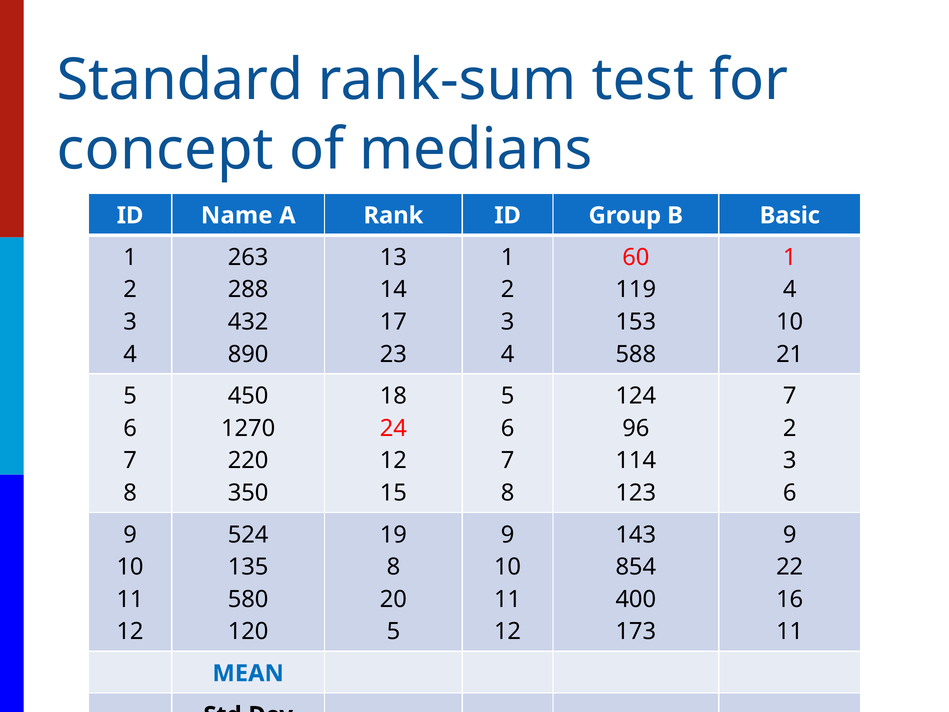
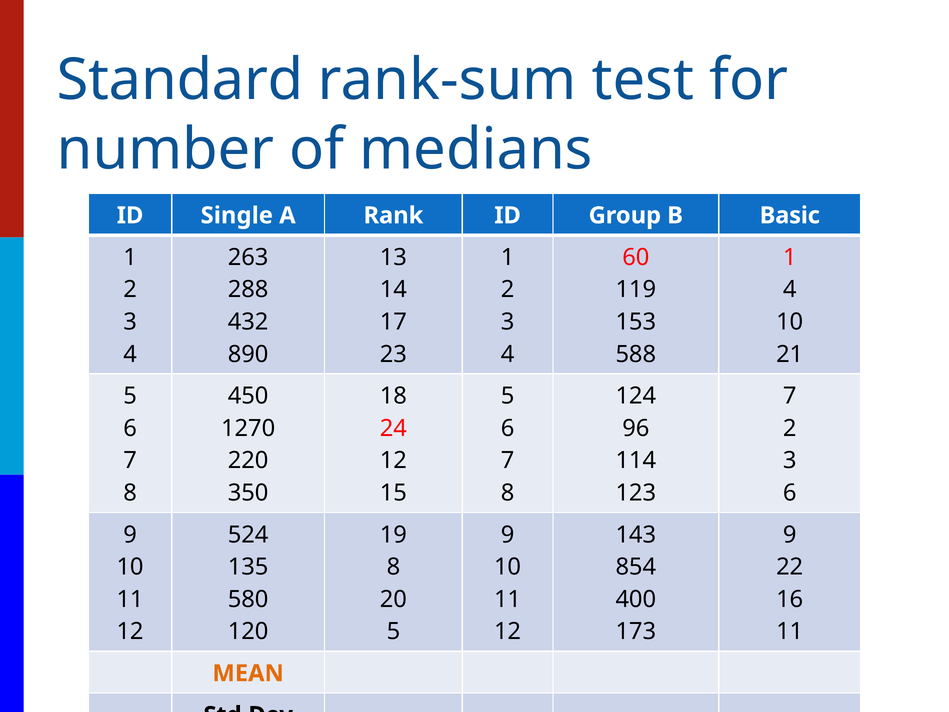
concept: concept -> number (166, 150)
Name: Name -> Single (237, 215)
MEAN colour: blue -> orange (248, 673)
